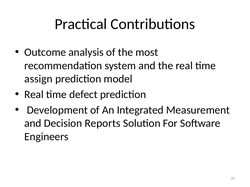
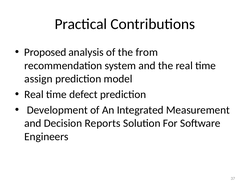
Outcome: Outcome -> Proposed (45, 52)
most: most -> from (147, 52)
